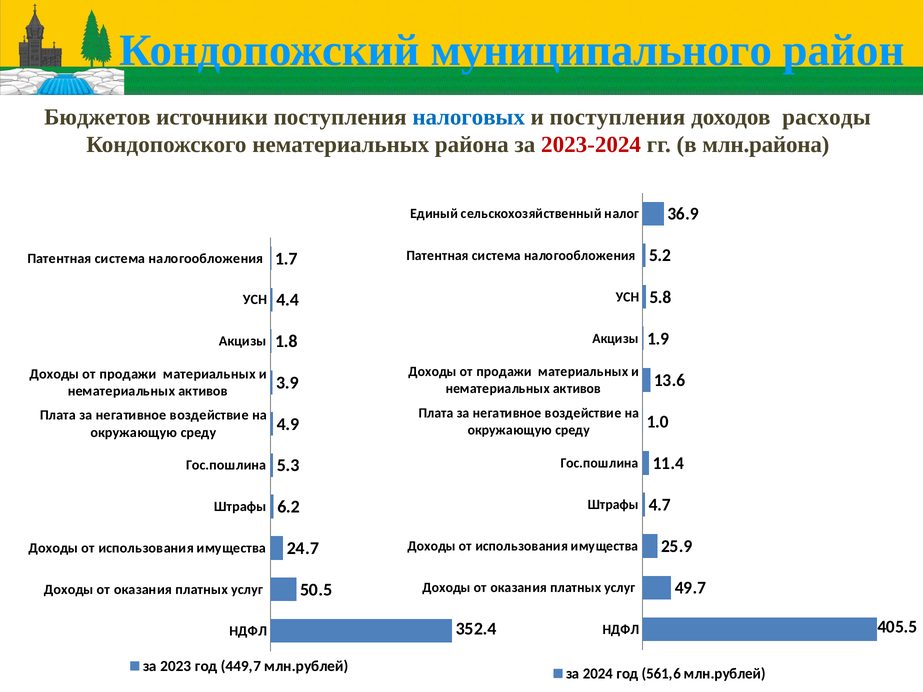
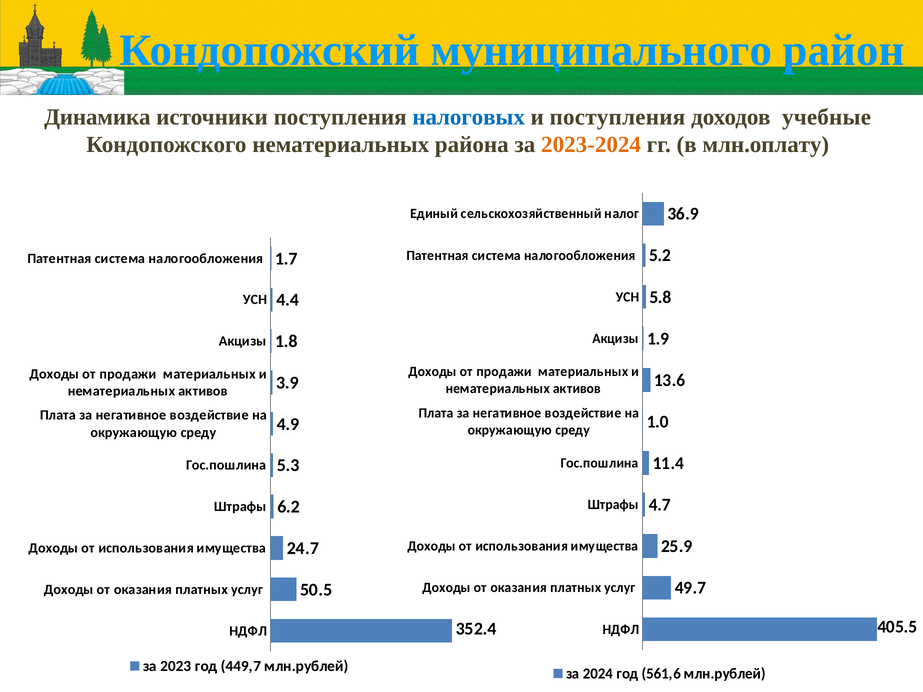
Бюджетов: Бюджетов -> Динамика (97, 117)
расходы: расходы -> учебные (827, 117)
2023-2024 colour: red -> orange (591, 145)
млн.района: млн.района -> млн.оплату (766, 145)
